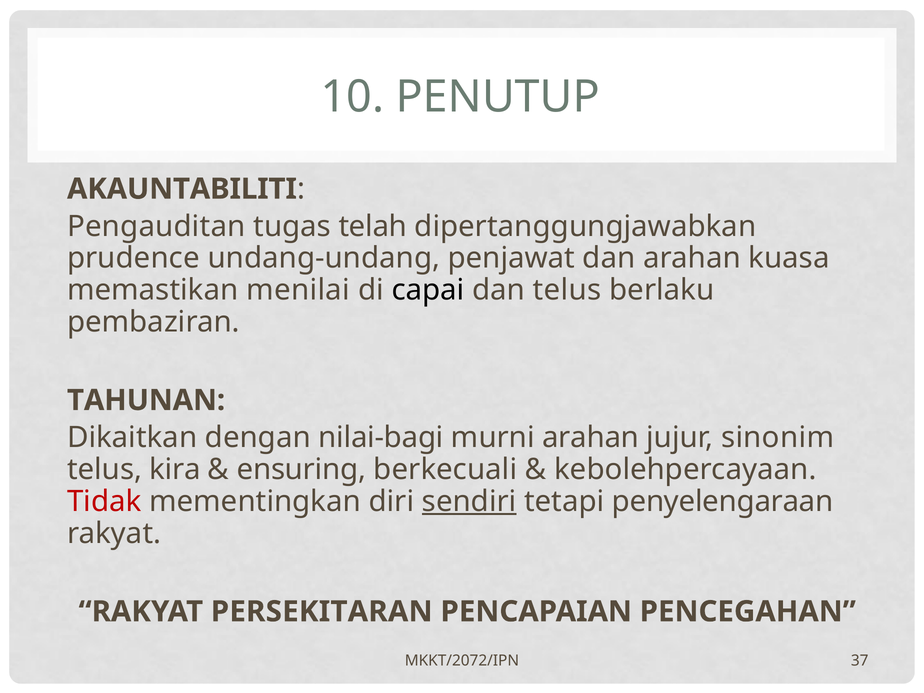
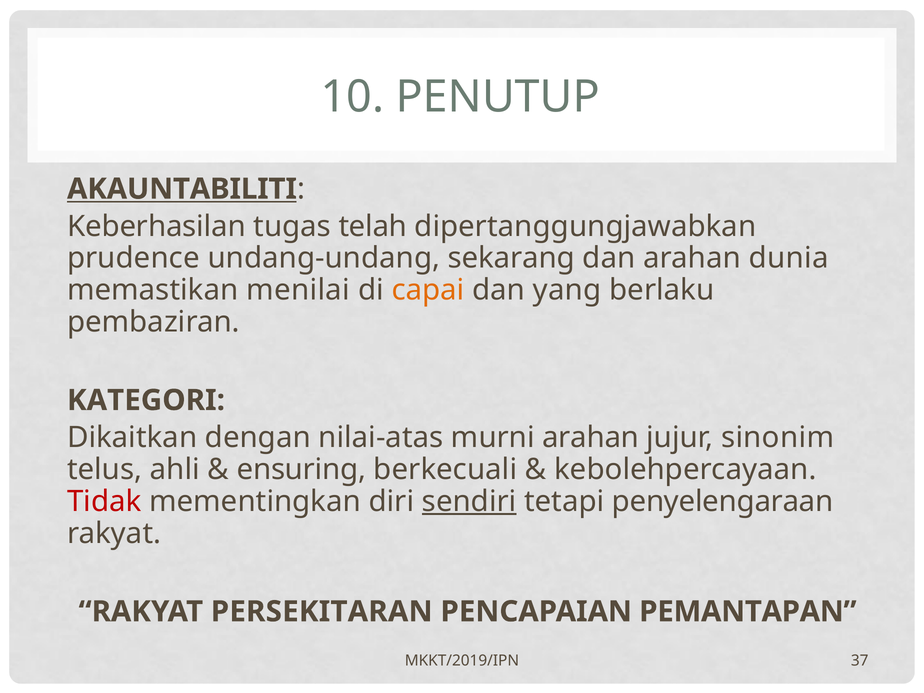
AKAUNTABILITI underline: none -> present (182, 189)
Pengauditan: Pengauditan -> Keberhasilan (156, 226)
penjawat: penjawat -> sekarang (511, 258)
kuasa: kuasa -> dunia (789, 258)
capai colour: black -> orange (428, 290)
dan telus: telus -> yang (567, 290)
TAHUNAN: TAHUNAN -> KATEGORI (146, 400)
nilai-bagi: nilai-bagi -> nilai-atas (381, 438)
kira: kira -> ahli (175, 470)
PENCEGAHAN: PENCEGAHAN -> PEMANTAPAN (748, 612)
MKKT/2072/IPN: MKKT/2072/IPN -> MKKT/2019/IPN (462, 661)
